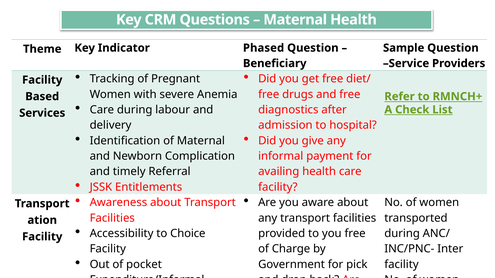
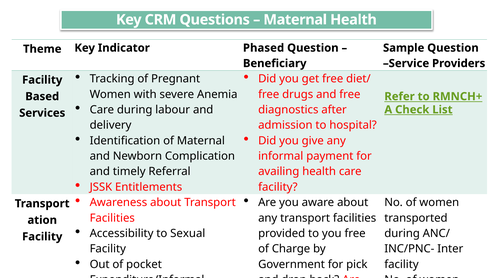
Choice: Choice -> Sexual (188, 234)
